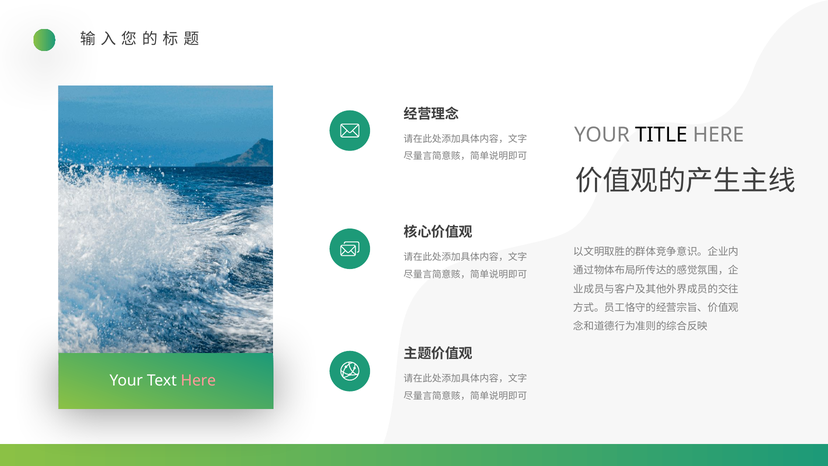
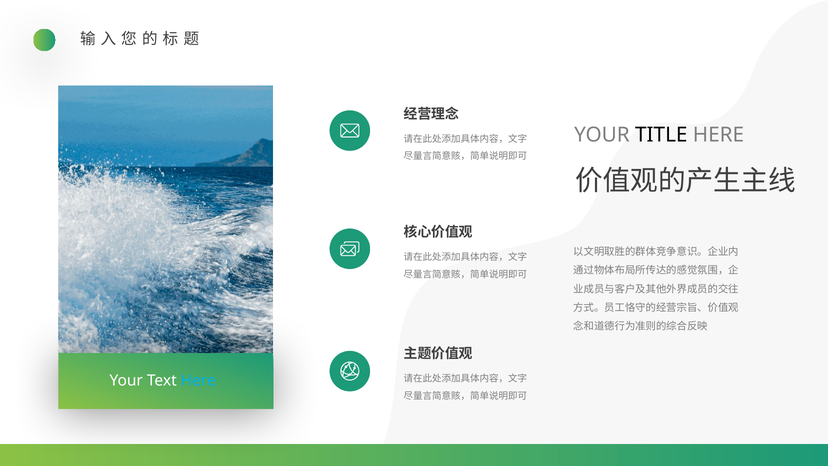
Here colour: pink -> light blue (198, 381)
